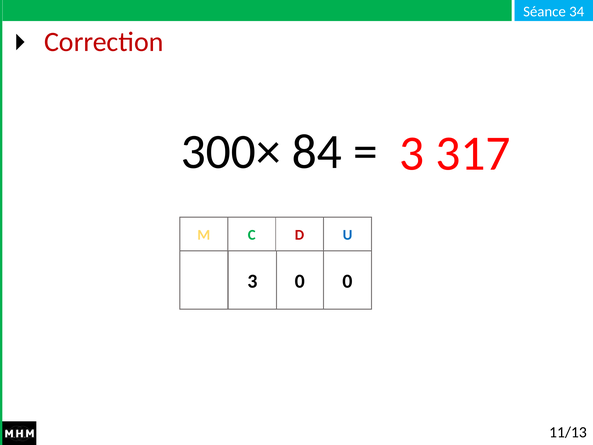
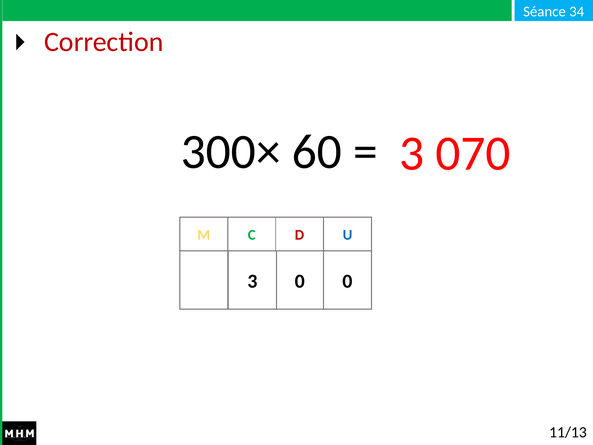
84: 84 -> 60 (317, 152)
317: 317 -> 070 (473, 153)
